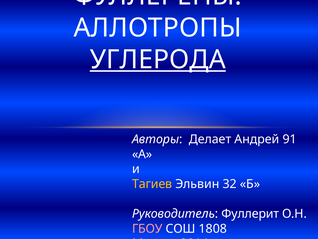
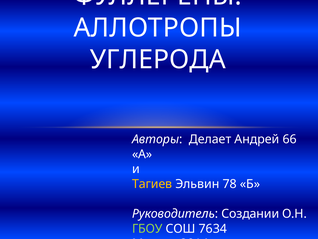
УГЛЕРОДА underline: present -> none (158, 60)
91: 91 -> 66 (290, 139)
32: 32 -> 78 (230, 184)
Фуллерит: Фуллерит -> Создании (250, 213)
ГБОУ colour: pink -> light green (147, 228)
1808: 1808 -> 7634 (213, 228)
